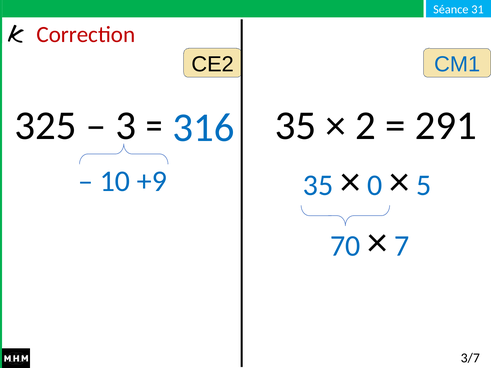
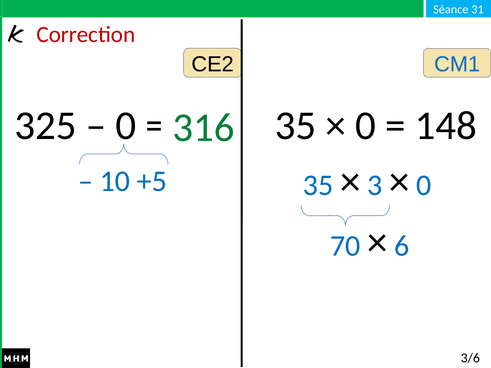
3: 3 -> 0 (126, 126)
316 colour: blue -> green (203, 128)
2: 2 -> 0 (366, 126)
291: 291 -> 148 (446, 126)
+9: +9 -> +5 (152, 181)
0: 0 -> 3 (375, 185)
5: 5 -> 0 (424, 185)
7: 7 -> 6 (402, 246)
3/7: 3/7 -> 3/6 (470, 358)
